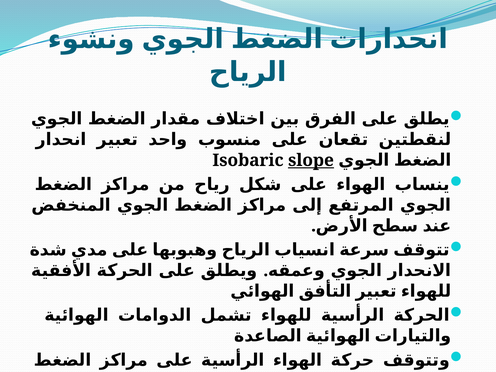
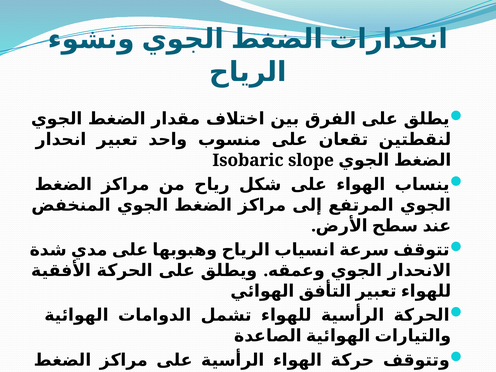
slope underline: present -> none (311, 160)
